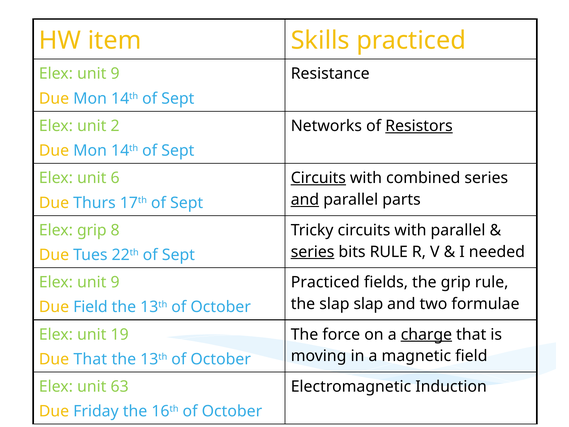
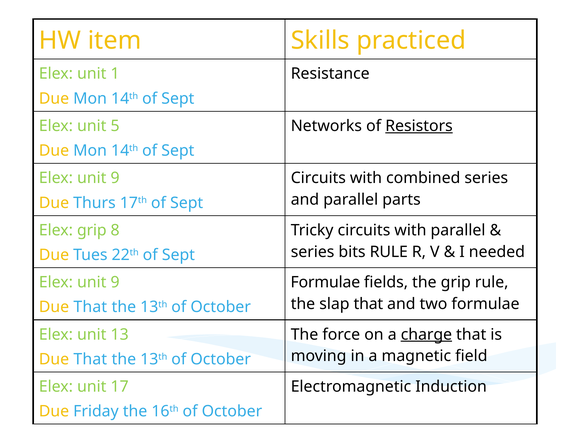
9: 9 -> 1 (115, 74)
2: 2 -> 5 (115, 126)
6: 6 -> 9 (115, 178)
Circuits underline: present -> none (318, 178)
and underline: present -> none (305, 200)
series underline: present -> none (313, 252)
Practiced: Practiced -> Formulae (325, 282)
slap slap: slap -> that (368, 304)
Field: Field -> That (90, 307)
19: 19 -> 13 (120, 334)
63: 63 -> 17 (120, 386)
